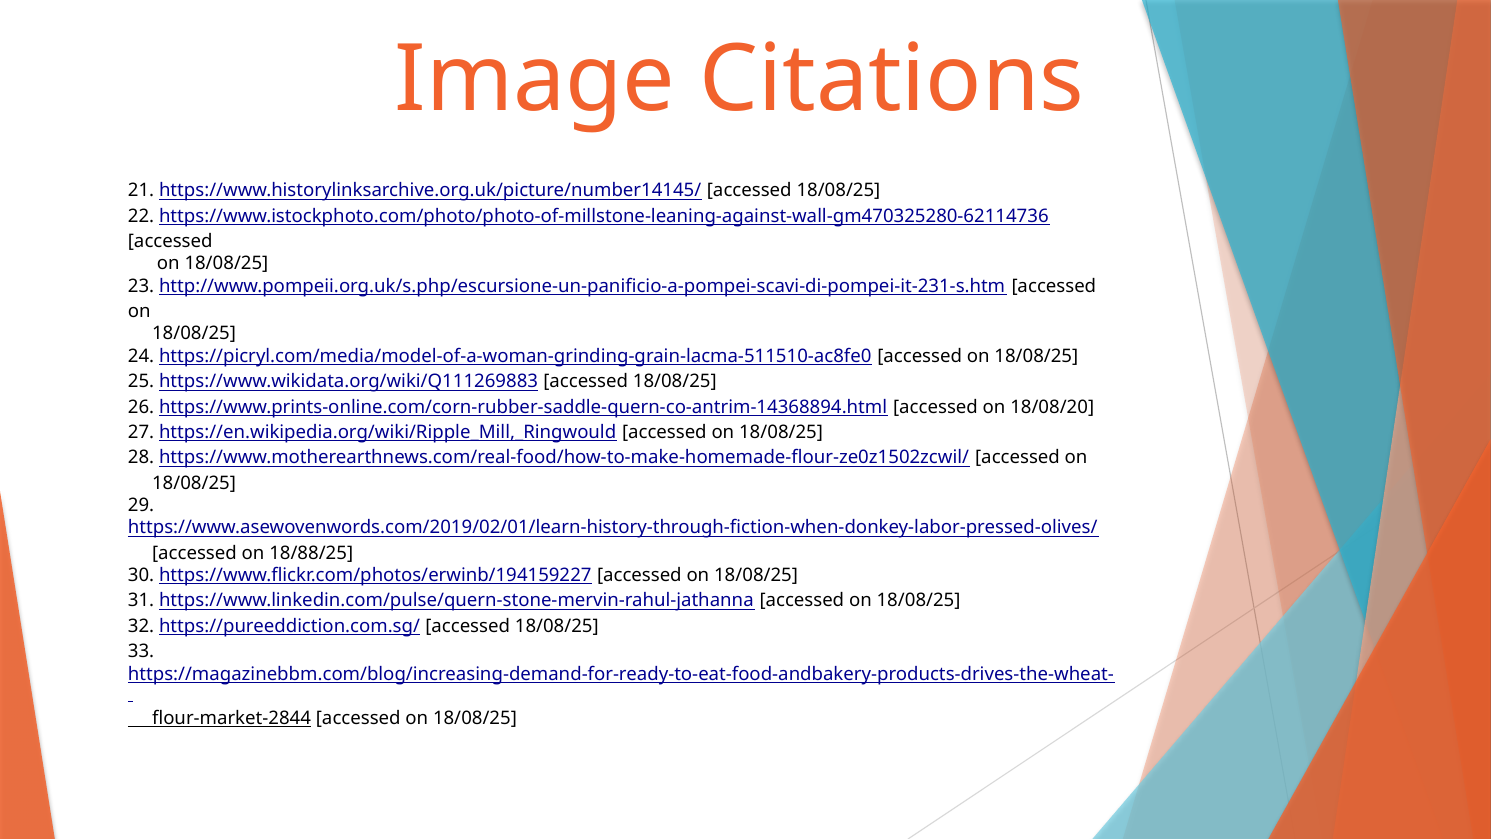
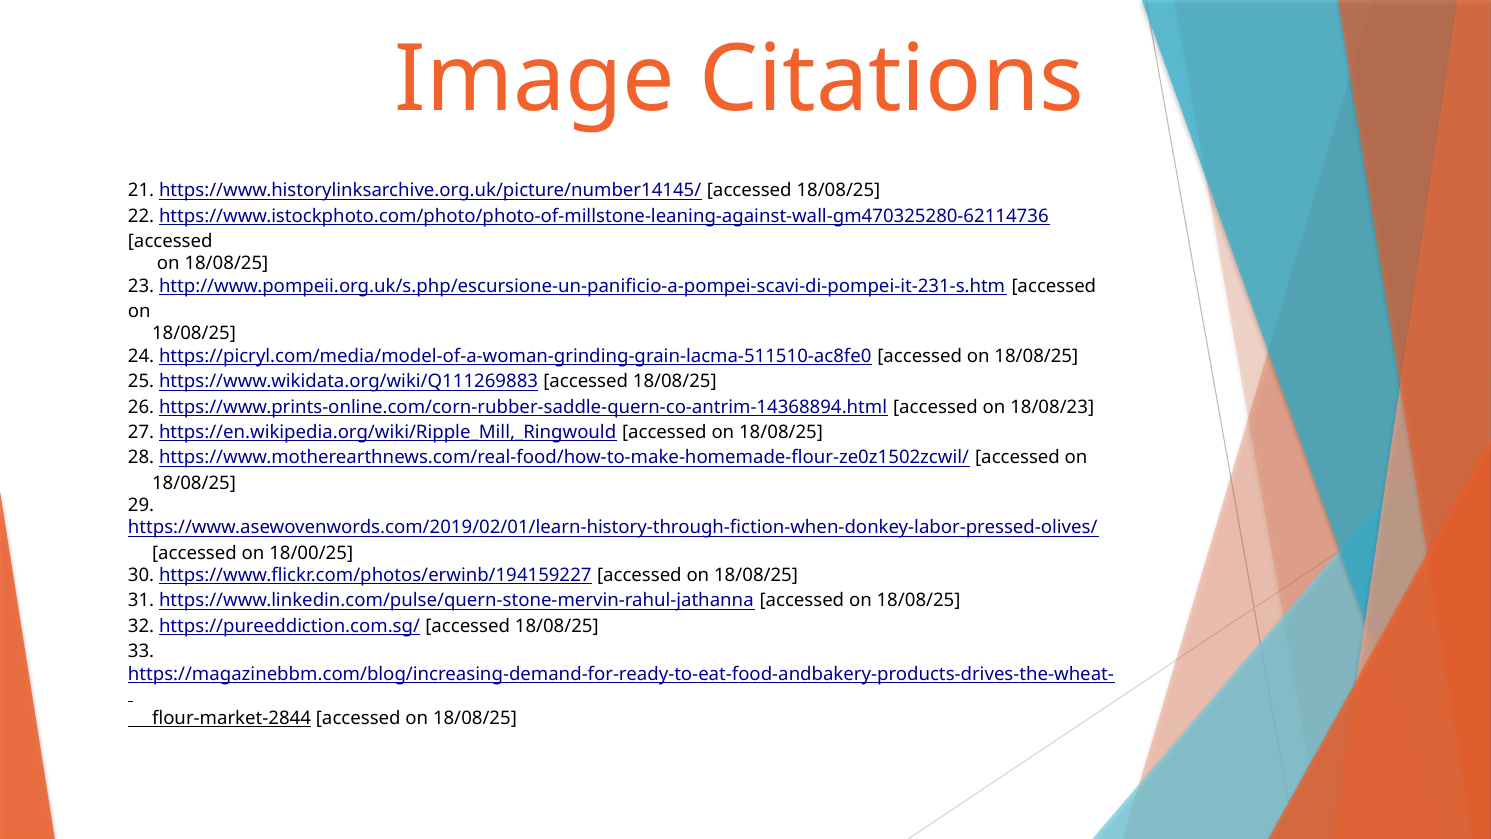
18/08/20: 18/08/20 -> 18/08/23 (1052, 407)
18/88/25: 18/88/25 -> 18/00/25 (311, 553)
